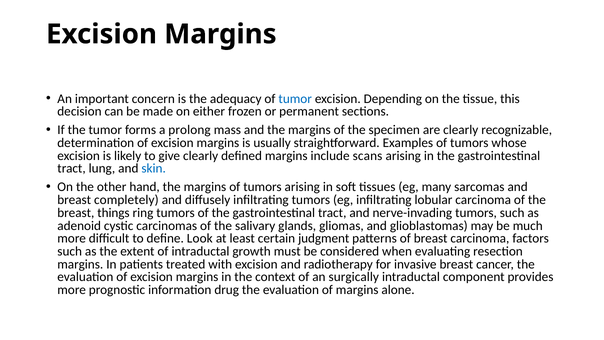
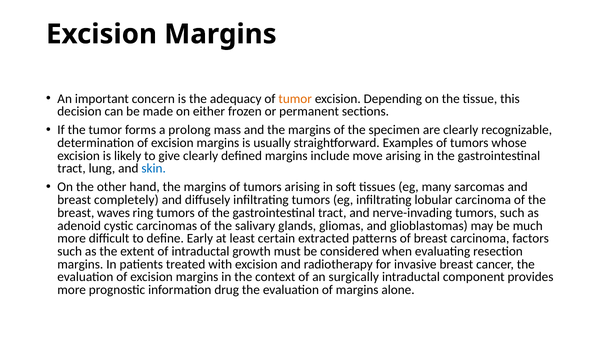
tumor colour: blue -> orange (295, 99)
scans: scans -> move (368, 156)
things: things -> waves (114, 213)
Look: Look -> Early (200, 238)
judgment: judgment -> extracted (324, 238)
